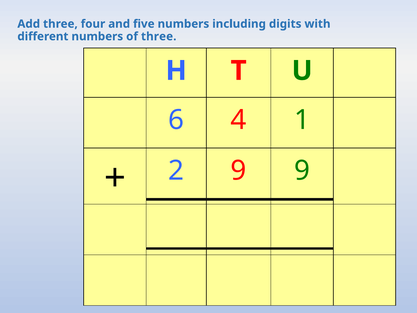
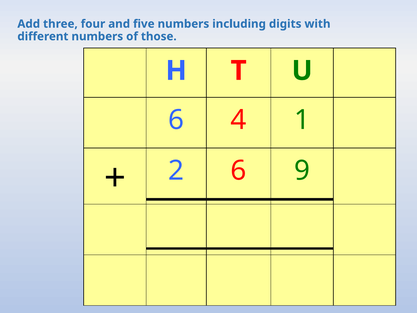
of three: three -> those (159, 36)
2 9: 9 -> 6 (239, 170)
